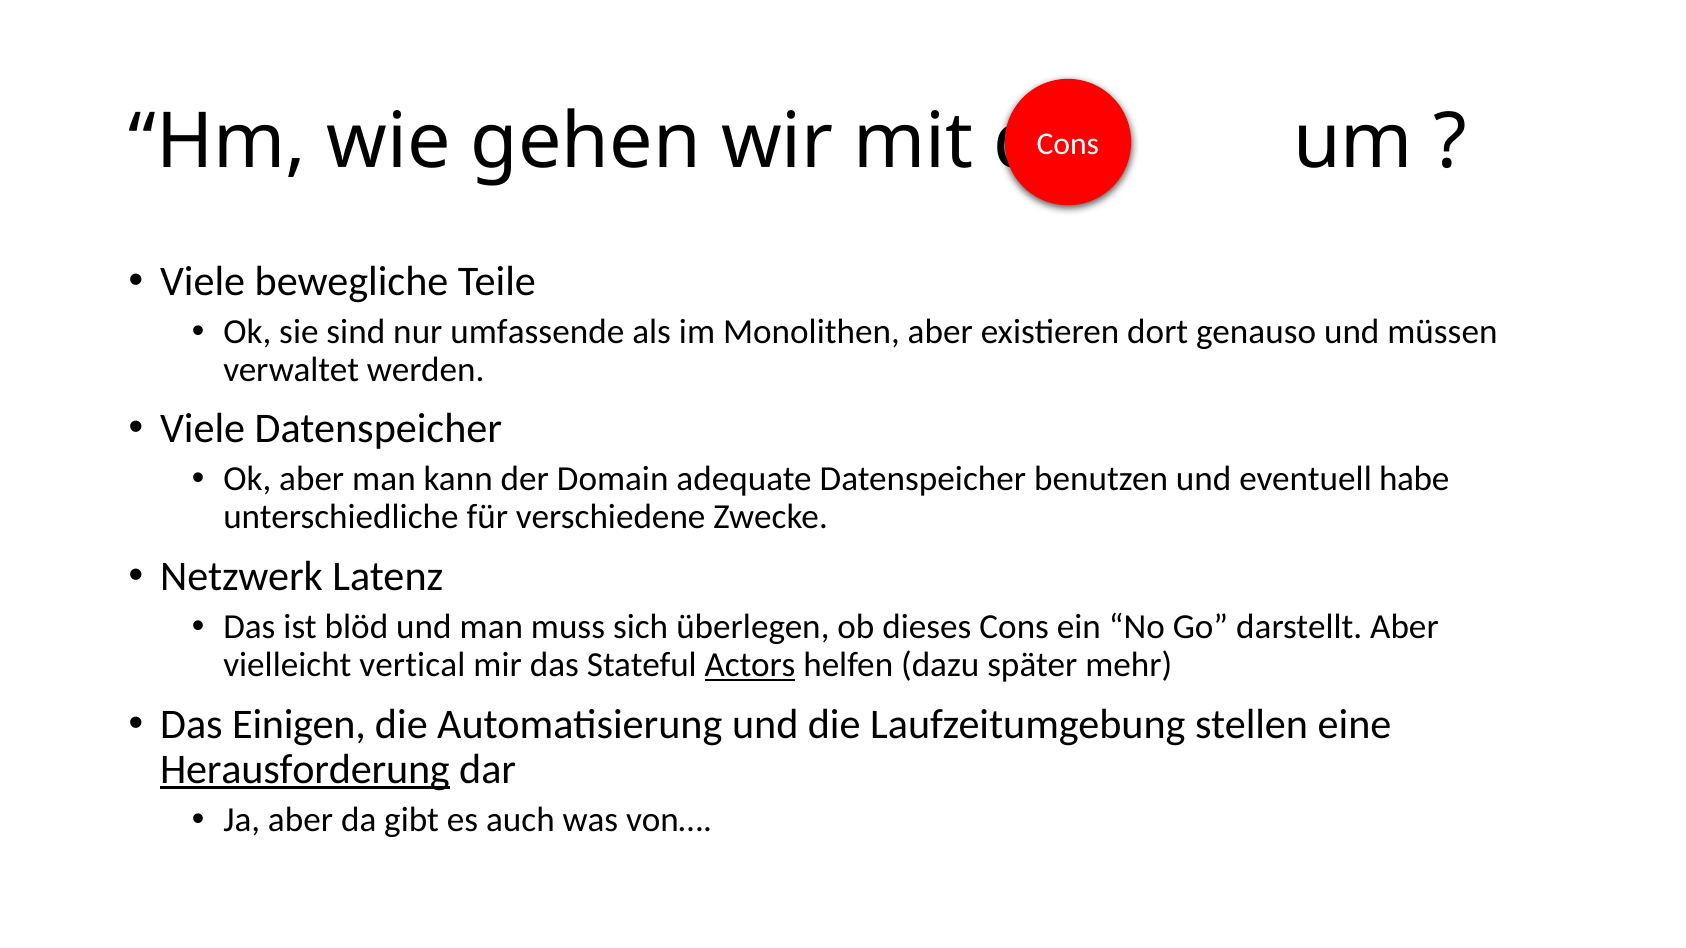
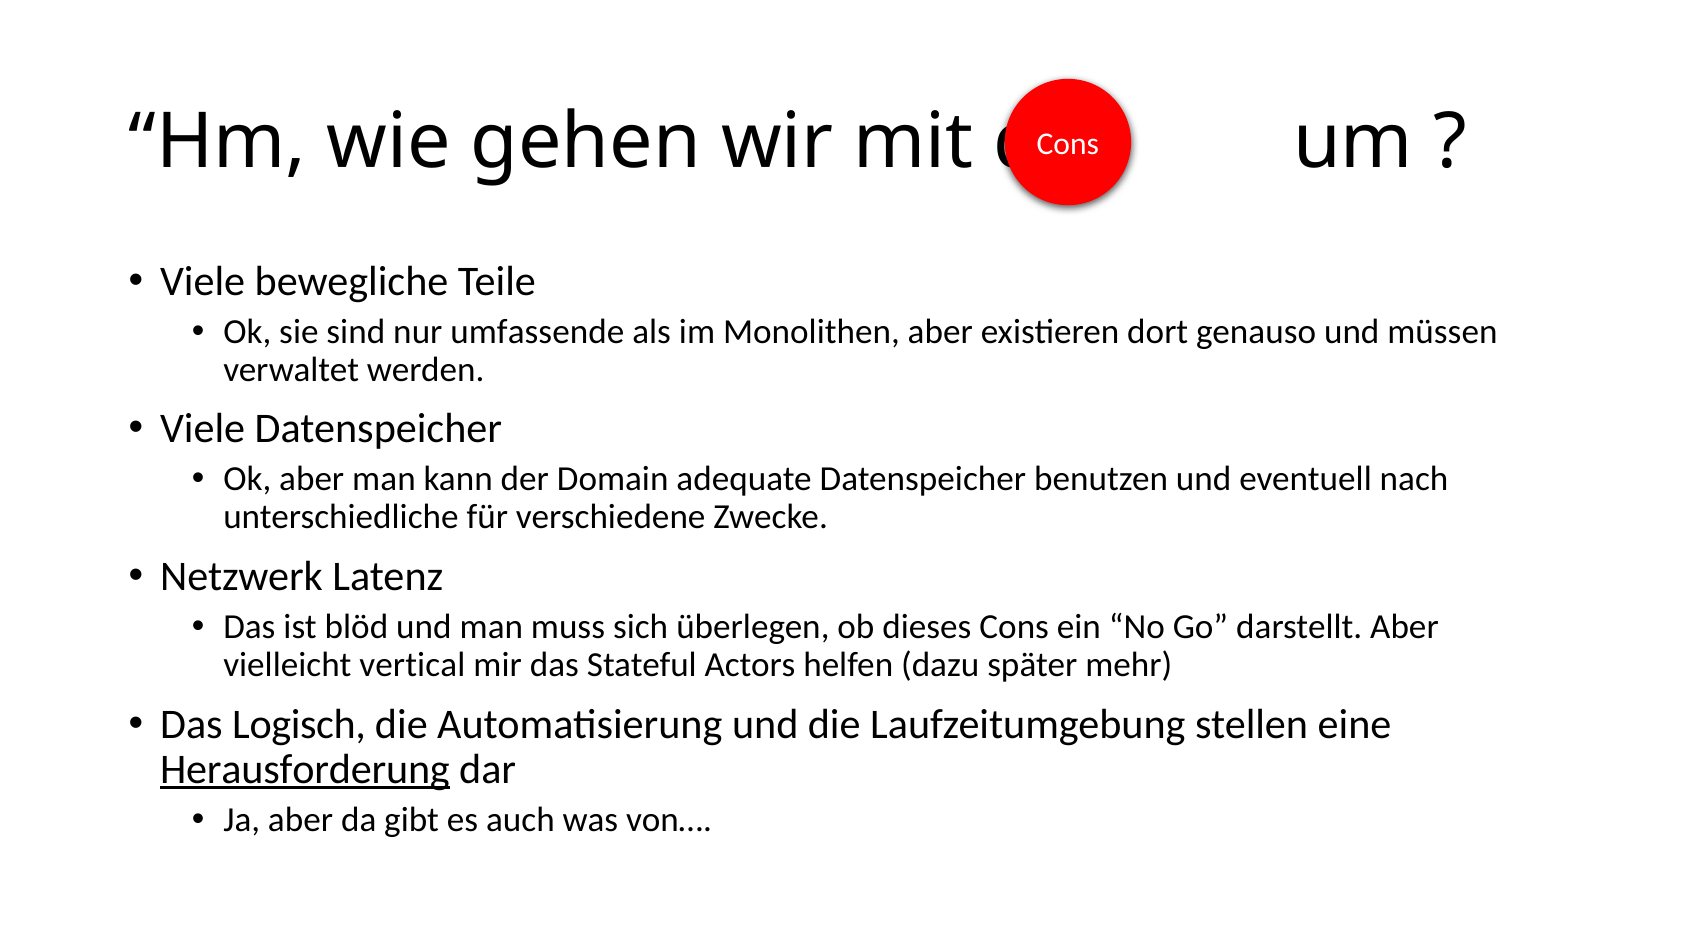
habe: habe -> nach (1414, 480)
Actors underline: present -> none (750, 665)
Einigen: Einigen -> Logisch (299, 724)
